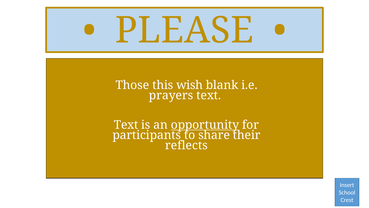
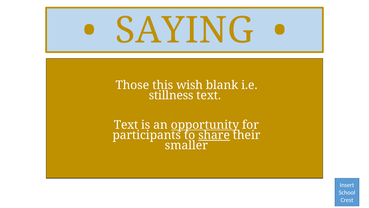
PLEASE: PLEASE -> SAYING (184, 30)
prayers: prayers -> stillness (171, 95)
share underline: none -> present (214, 135)
reflects: reflects -> smaller (186, 145)
